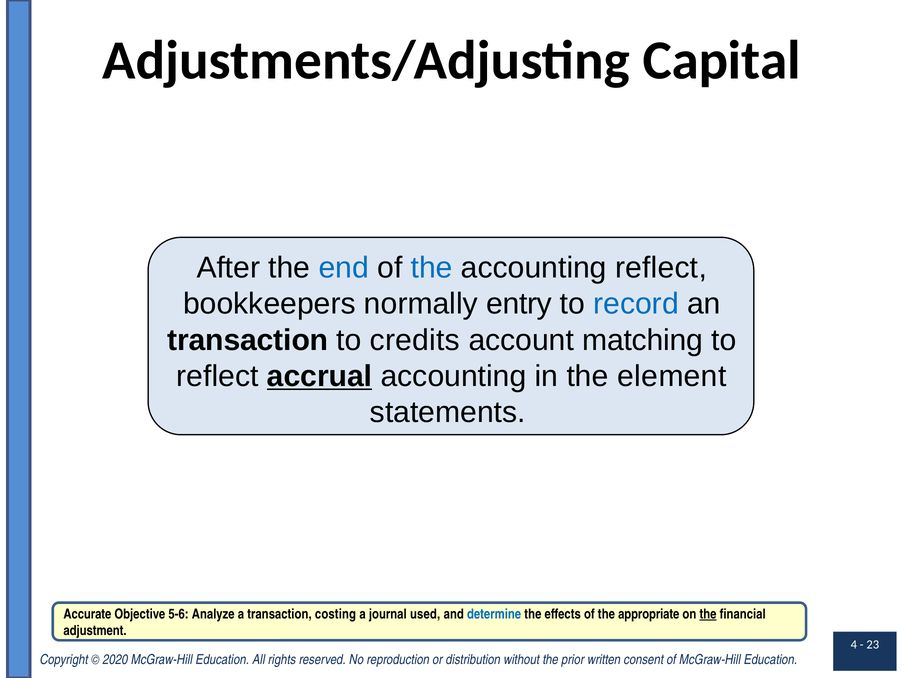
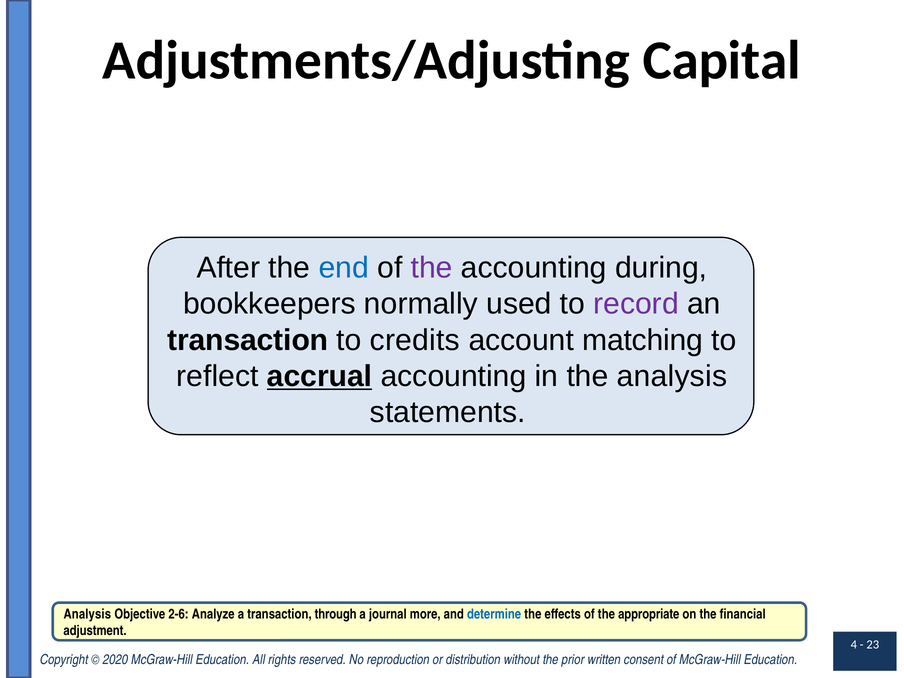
the colour: blue -> purple (432, 268)
accounting reflect: reflect -> during (661, 268)
entry: entry -> used (519, 304)
record colour: blue -> purple (636, 304)
the element: element -> analysis (672, 376)
Accurate: Accurate -> Analysis (87, 614)
5-6: 5-6 -> 2-6 (179, 614)
costing: costing -> through (336, 614)
used: used -> more (425, 614)
the underline: present -> none (708, 614)
